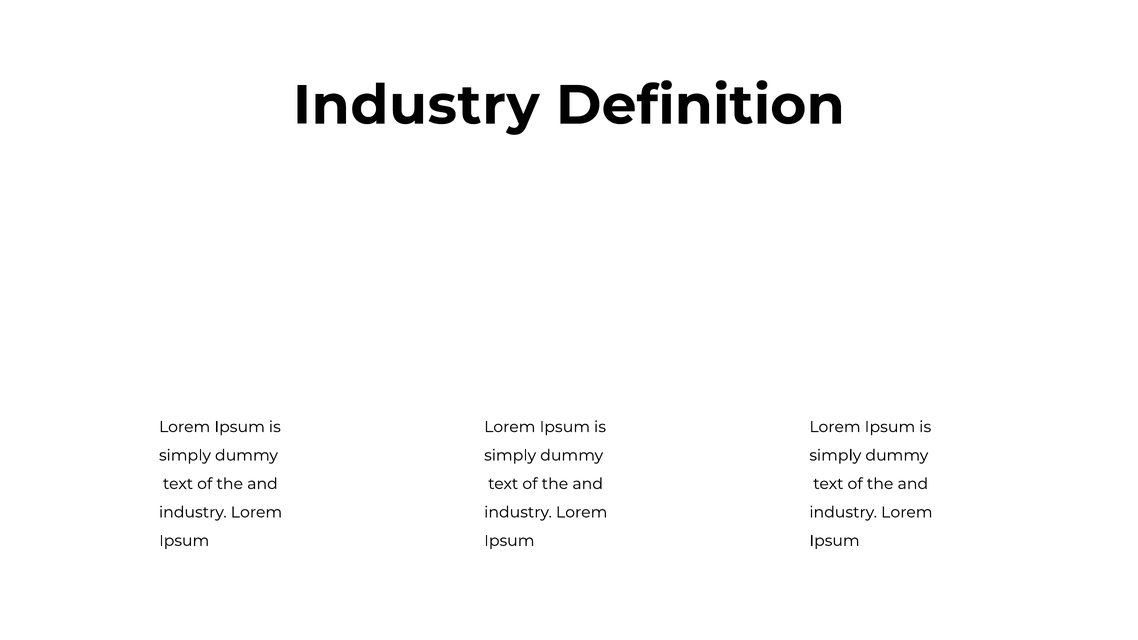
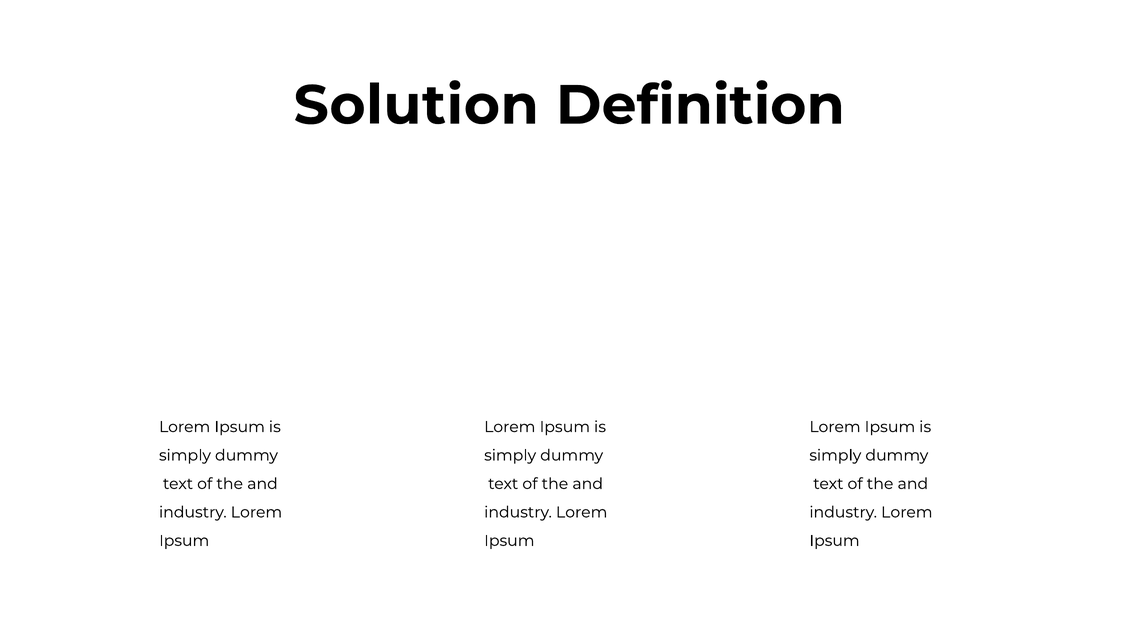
Industry: Industry -> Solution (416, 105)
